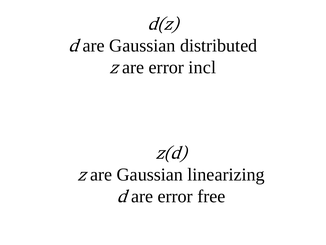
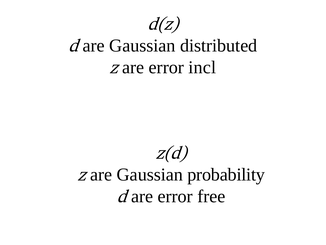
linearizing: linearizing -> probability (226, 174)
